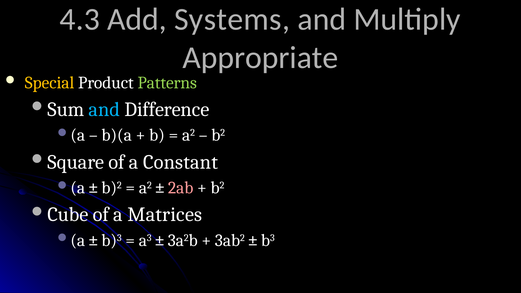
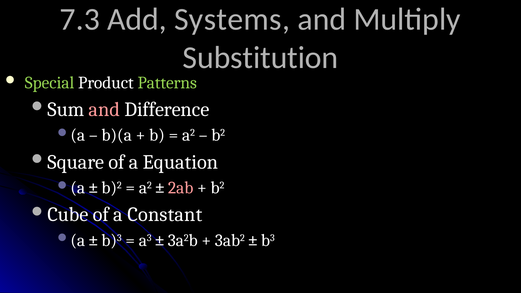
4.3: 4.3 -> 7.3 (80, 19)
Appropriate: Appropriate -> Substitution (260, 58)
Special colour: yellow -> light green (50, 83)
and colour: light blue -> pink (104, 109)
Constant: Constant -> Equation (181, 162)
Matrices: Matrices -> Constant (165, 215)
